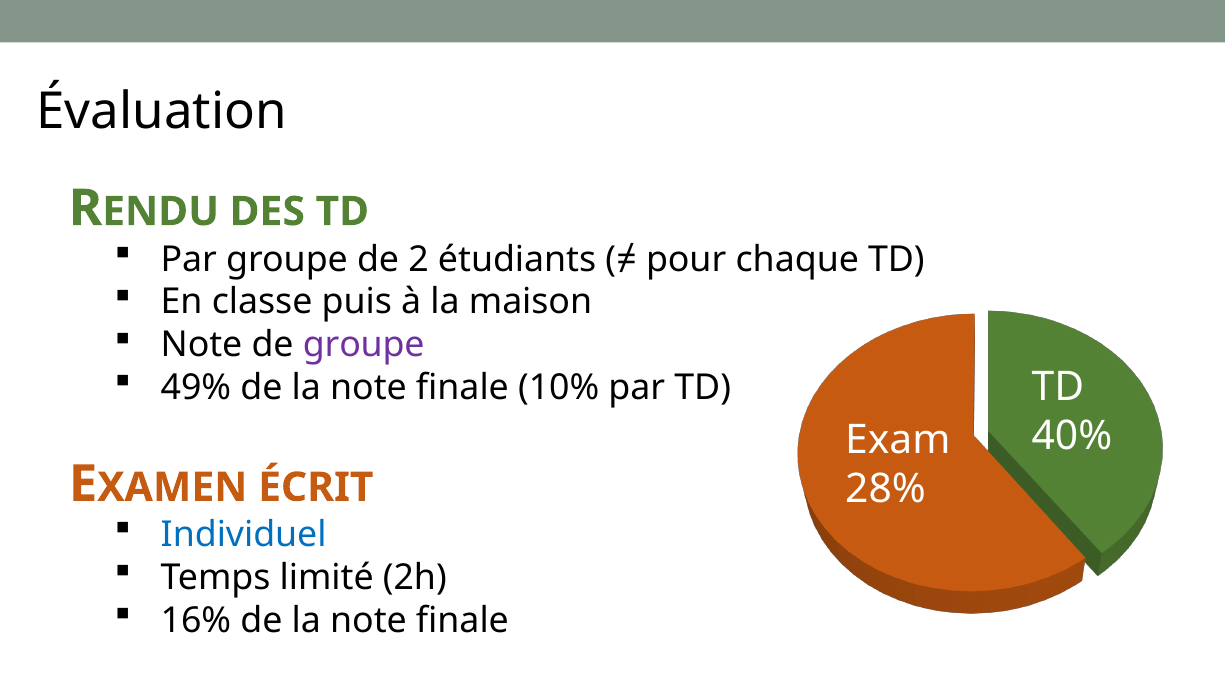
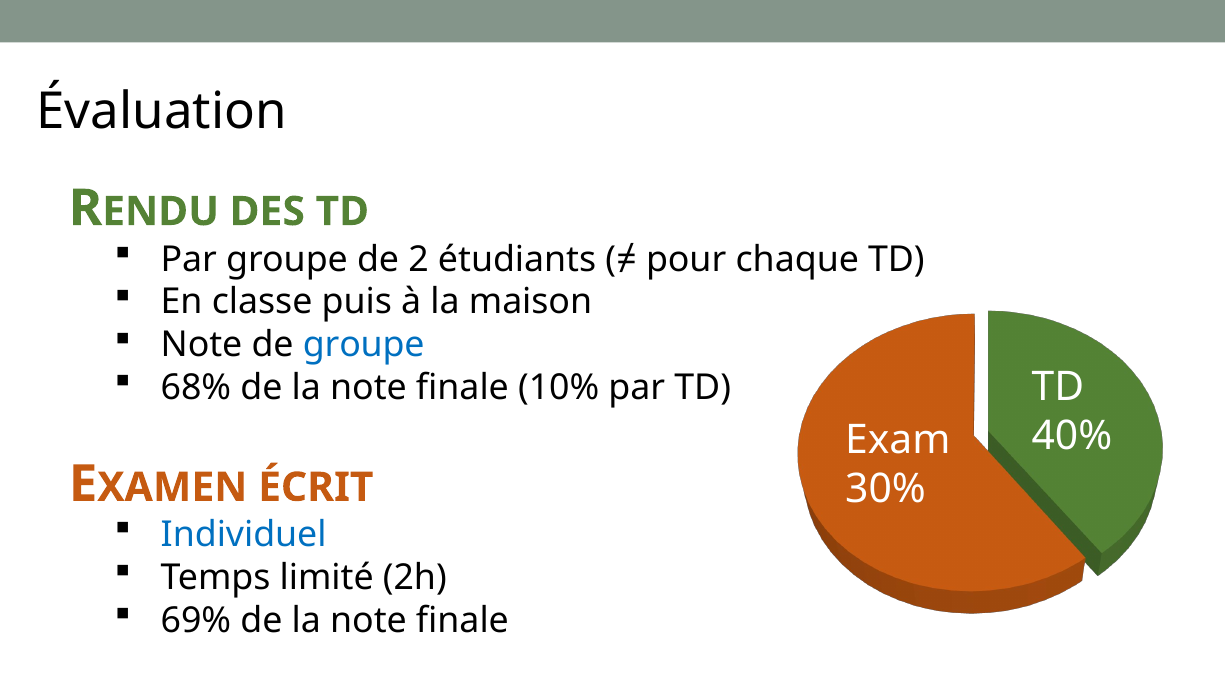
groupe colour: purple -> blue (364, 345)
49%: 49% -> 68% (196, 388)
28%: 28% -> 30% (886, 489)
16%: 16% -> 69% (196, 621)
